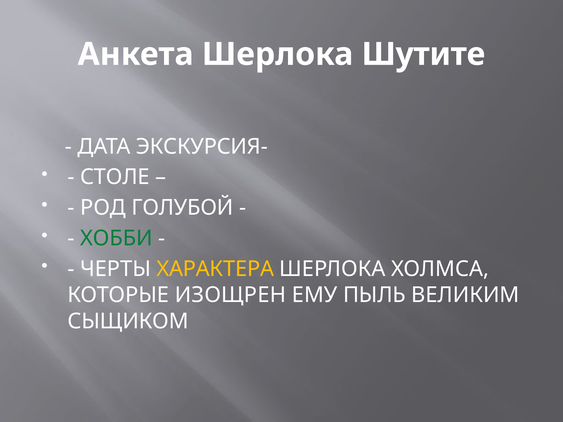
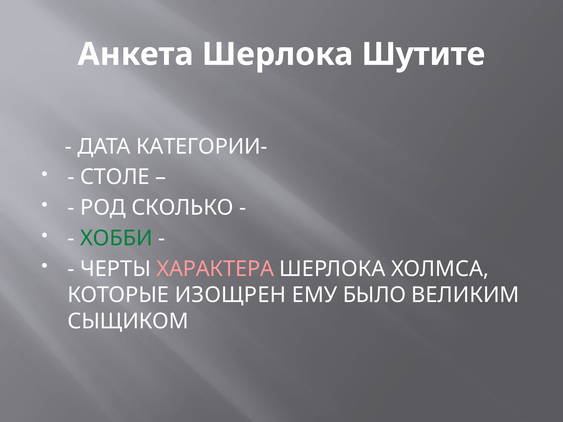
ЭКСКУРСИЯ-: ЭКСКУРСИЯ- -> КАТЕГОРИИ- (202, 147)
ГОЛУБОЙ: ГОЛУБОЙ -> СКОЛЬКО (182, 208)
ХАРАКТЕРА colour: yellow -> pink (215, 269)
ПЫЛЬ: ПЫЛЬ -> БЫЛО (374, 295)
